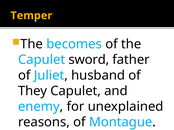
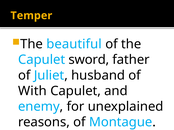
becomes: becomes -> beautiful (74, 44)
They: They -> With (32, 91)
